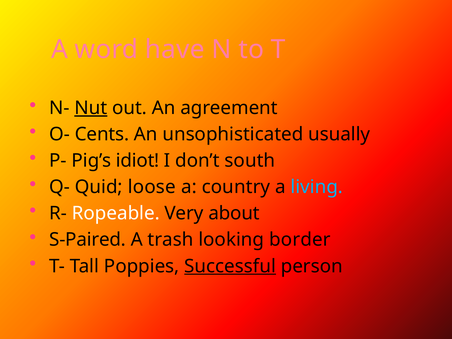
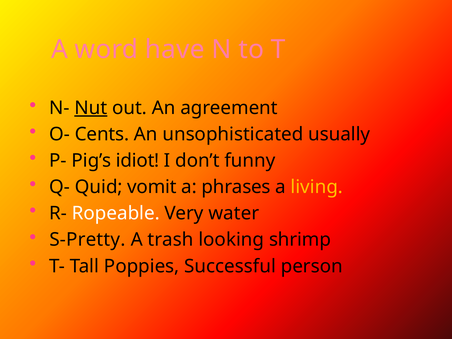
south: south -> funny (250, 161)
loose: loose -> vomit (152, 187)
country: country -> phrases (236, 187)
living colour: light blue -> yellow (317, 187)
about: about -> water (234, 213)
S-Paired: S-Paired -> S-Pretty (87, 240)
border: border -> shrimp (300, 240)
Successful underline: present -> none (230, 266)
